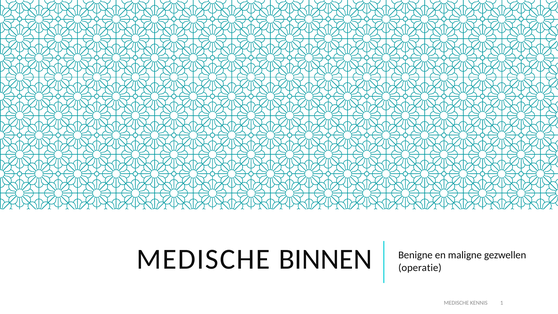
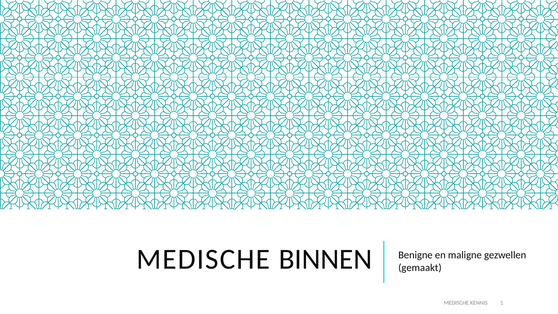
operatie: operatie -> gemaakt (420, 267)
